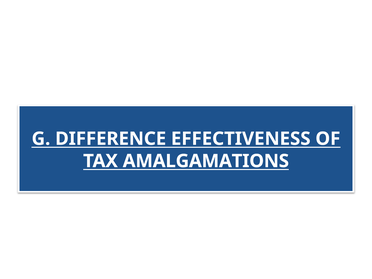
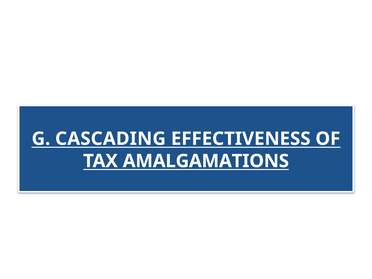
DIFFERENCE: DIFFERENCE -> CASCADING (111, 139)
